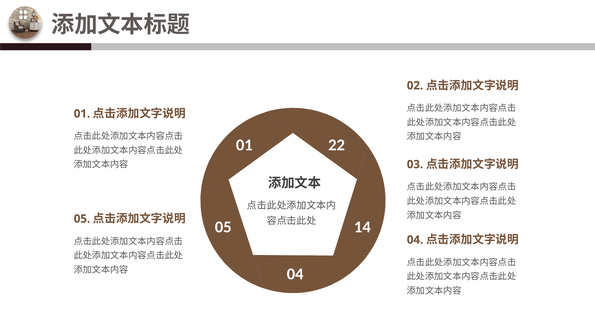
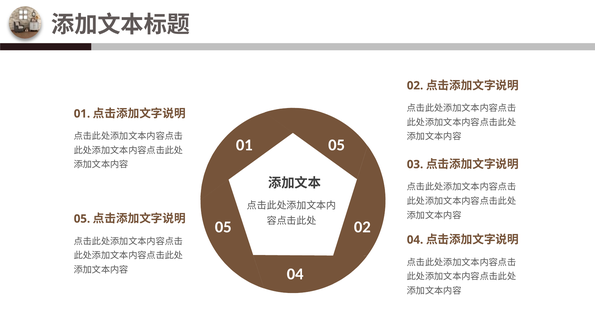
01 22: 22 -> 05 (337, 145)
05 14: 14 -> 02 (362, 227)
